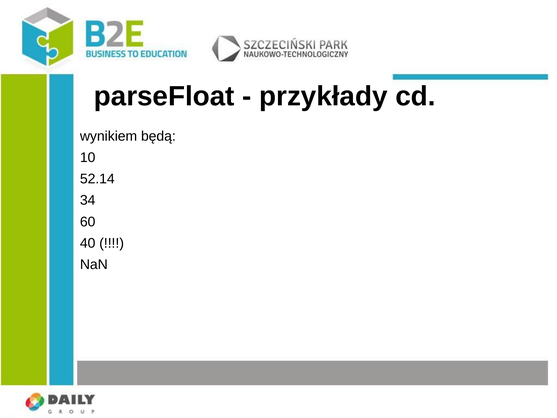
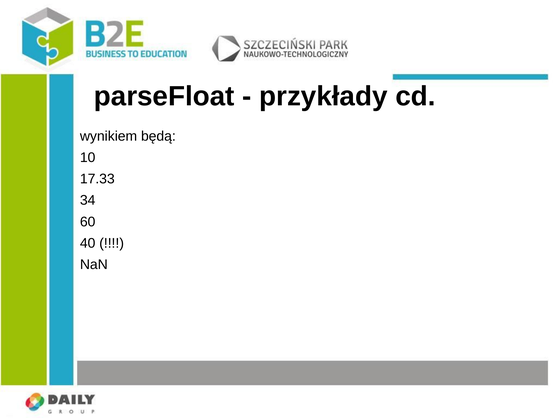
52.14: 52.14 -> 17.33 (97, 179)
